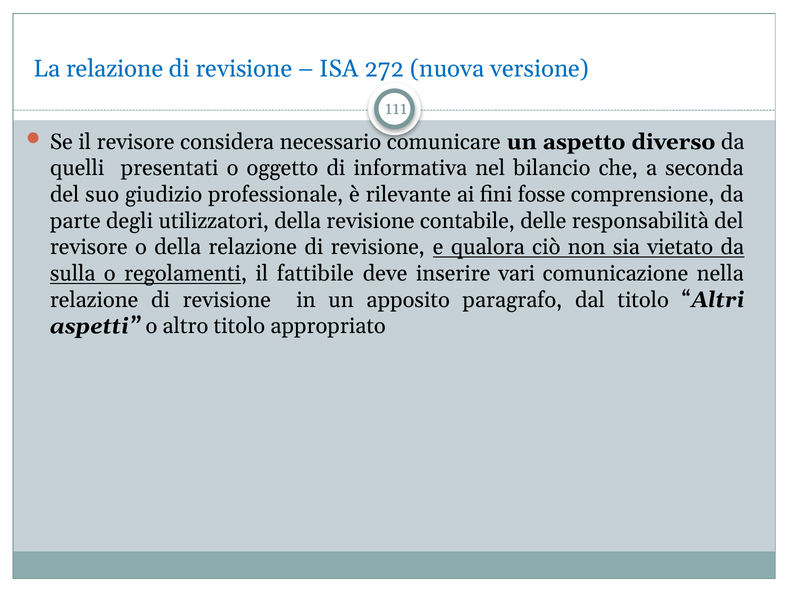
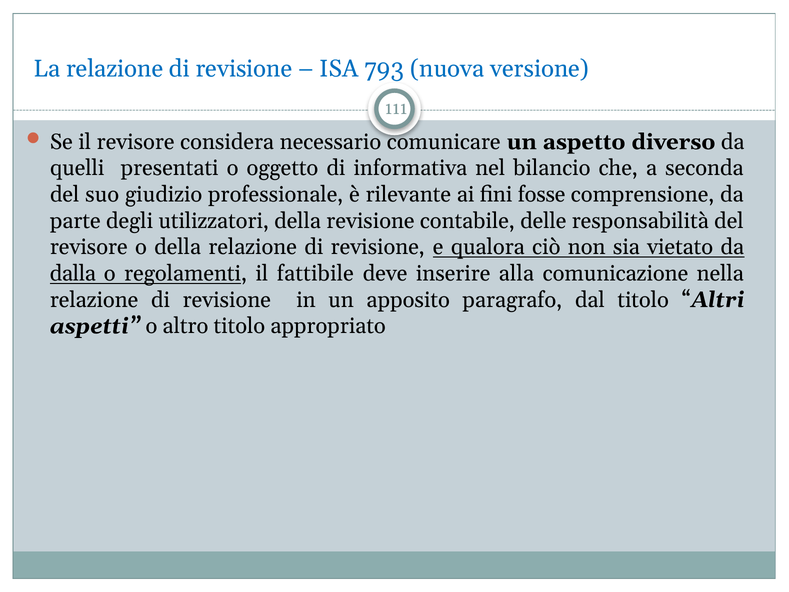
272: 272 -> 793 (384, 69)
sulla: sulla -> dalla (73, 273)
vari: vari -> alla (516, 273)
